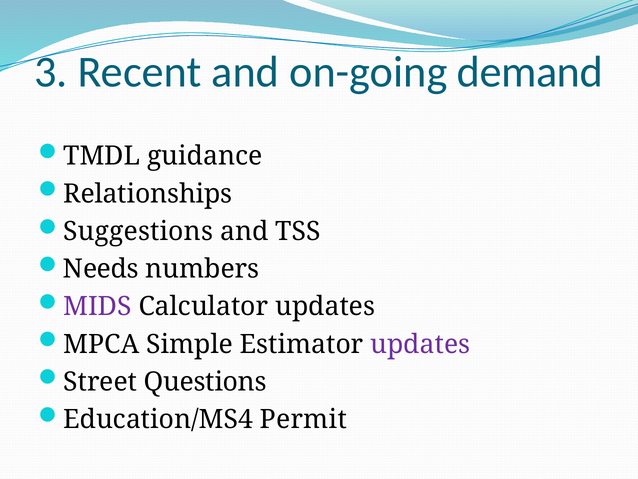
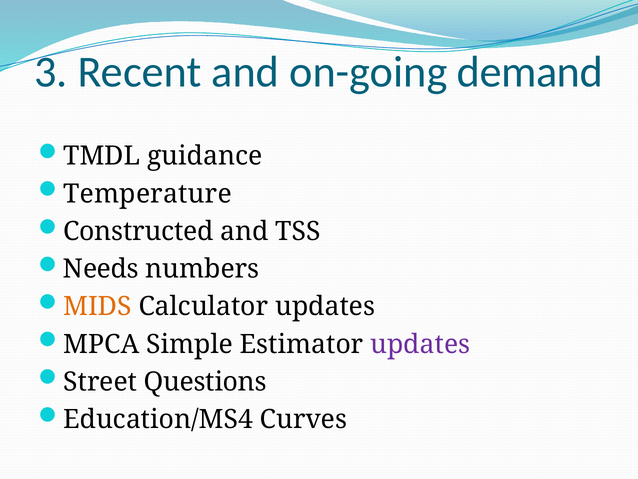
Relationships: Relationships -> Temperature (148, 194)
Suggestions: Suggestions -> Constructed (138, 231)
MIDS colour: purple -> orange (97, 306)
Permit: Permit -> Curves (304, 419)
